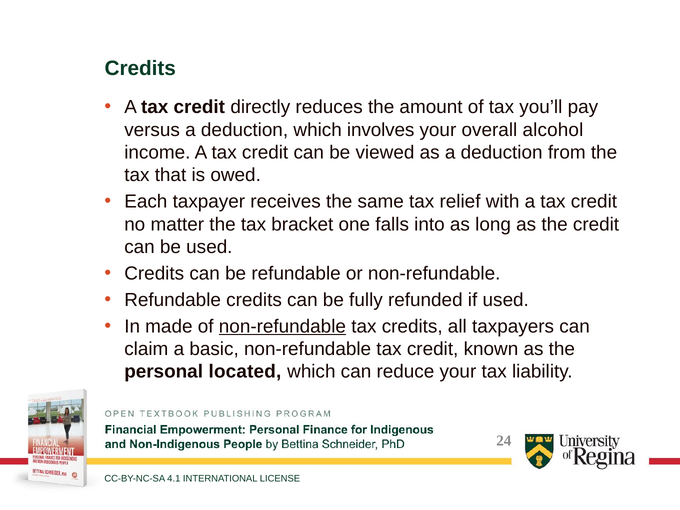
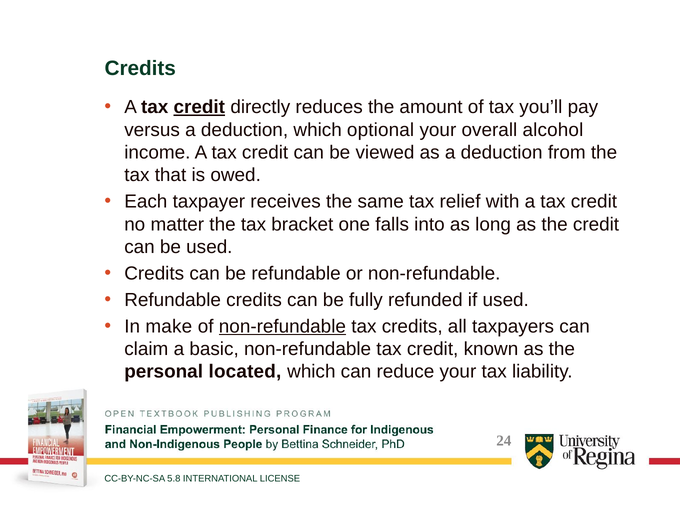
credit underline: none -> present (199, 107)
involves: involves -> optional (381, 130)
made: made -> make (169, 326)
4.1: 4.1 -> 5.8 (174, 479)
